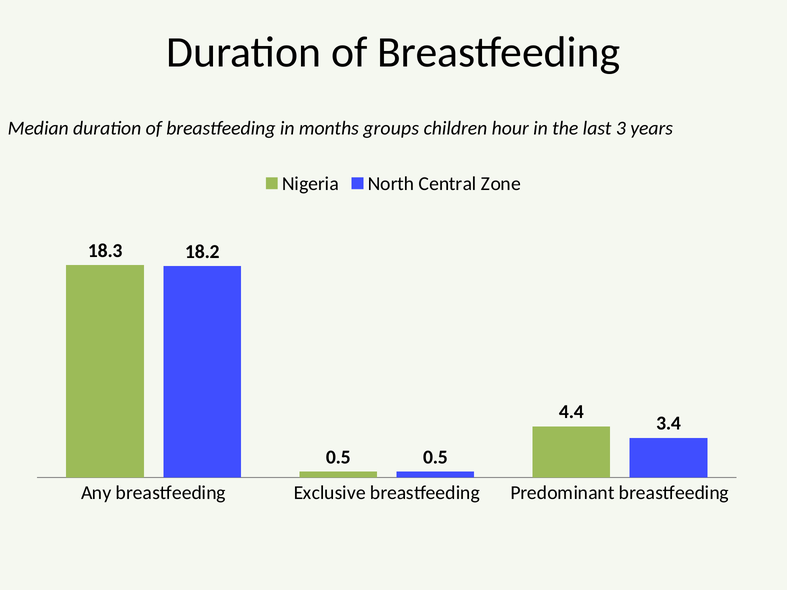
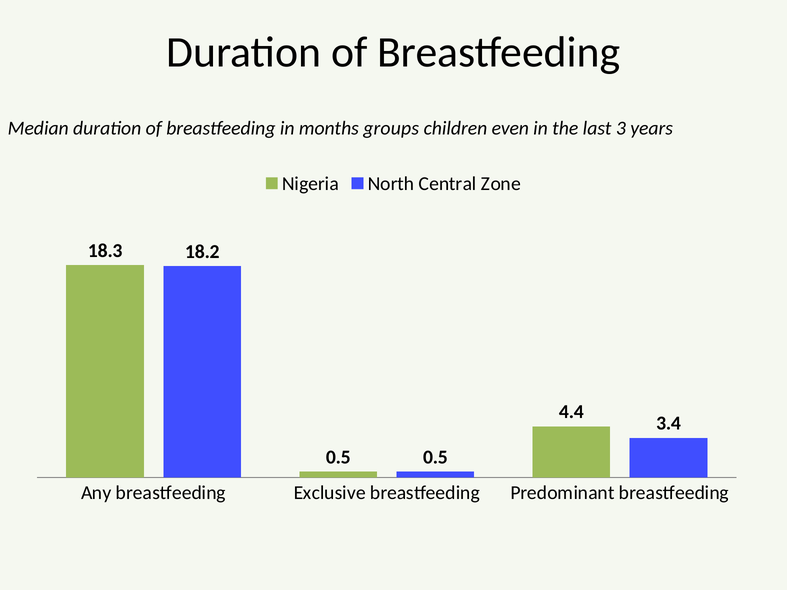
hour: hour -> even (510, 129)
